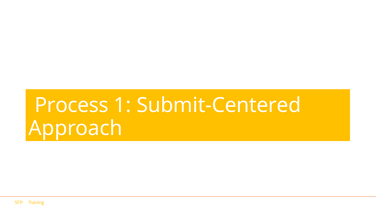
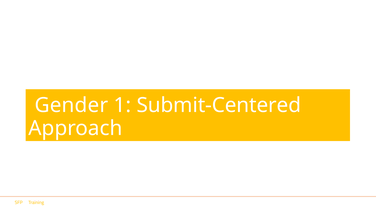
Process: Process -> Gender (71, 105)
